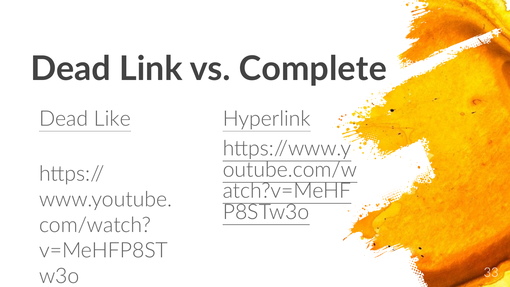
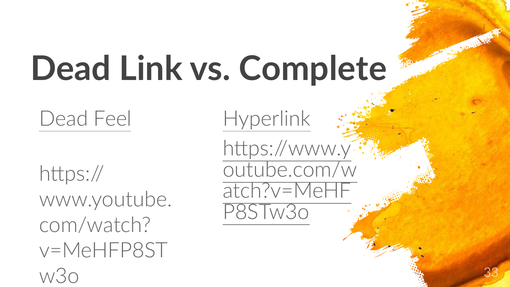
Like: Like -> Feel (113, 119)
